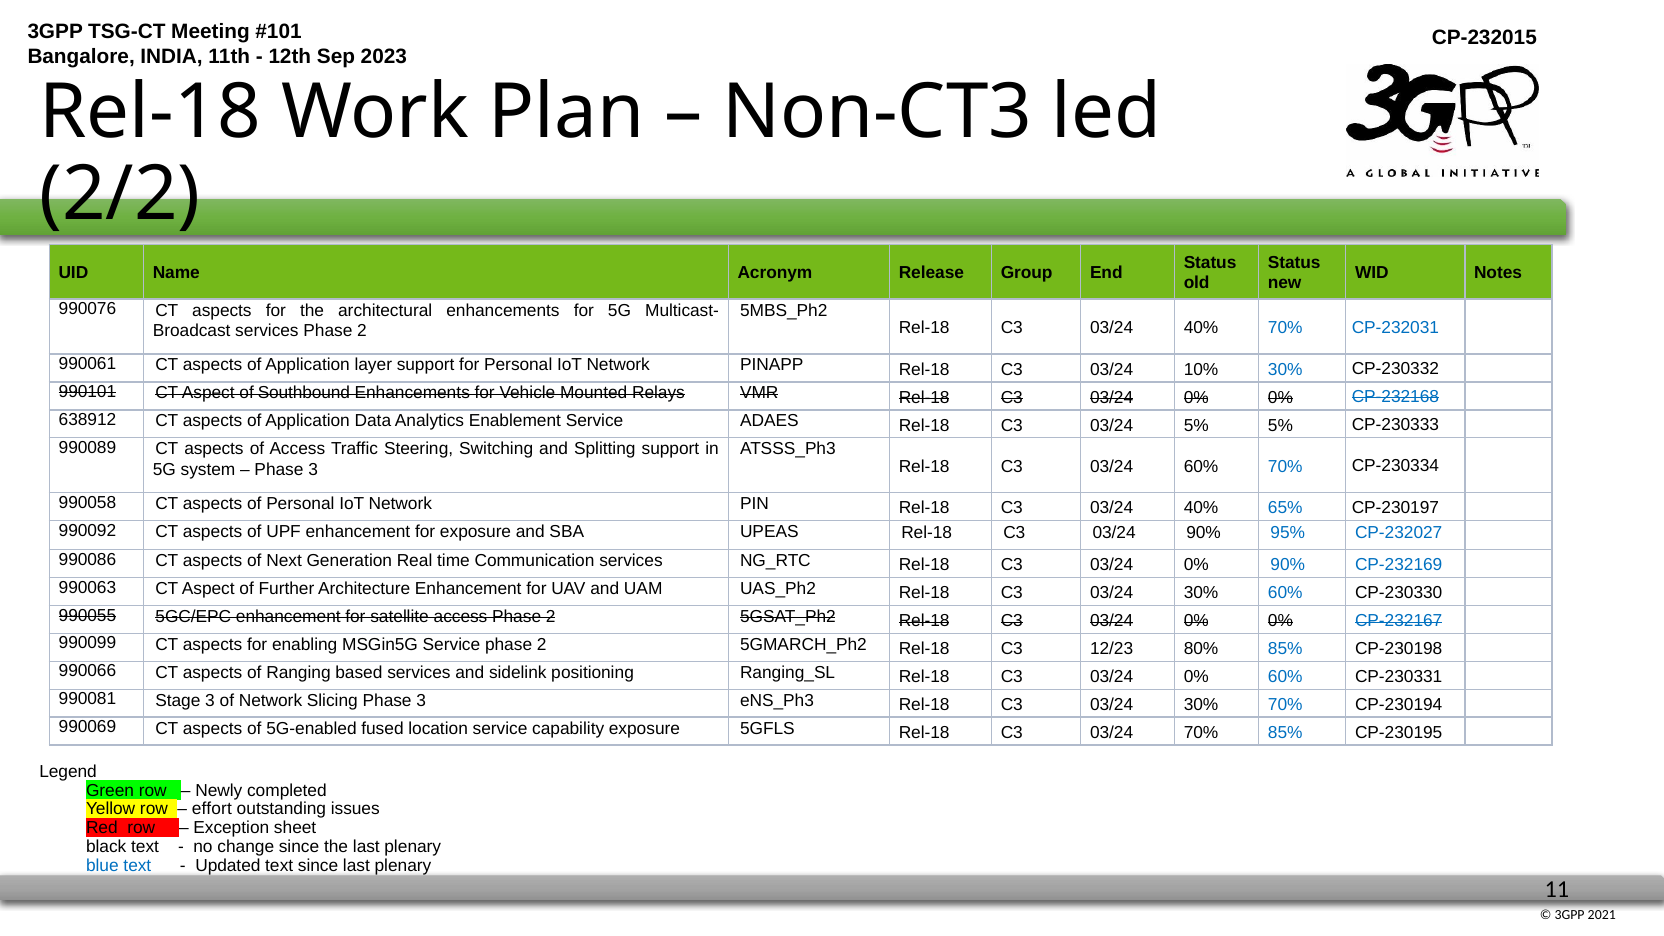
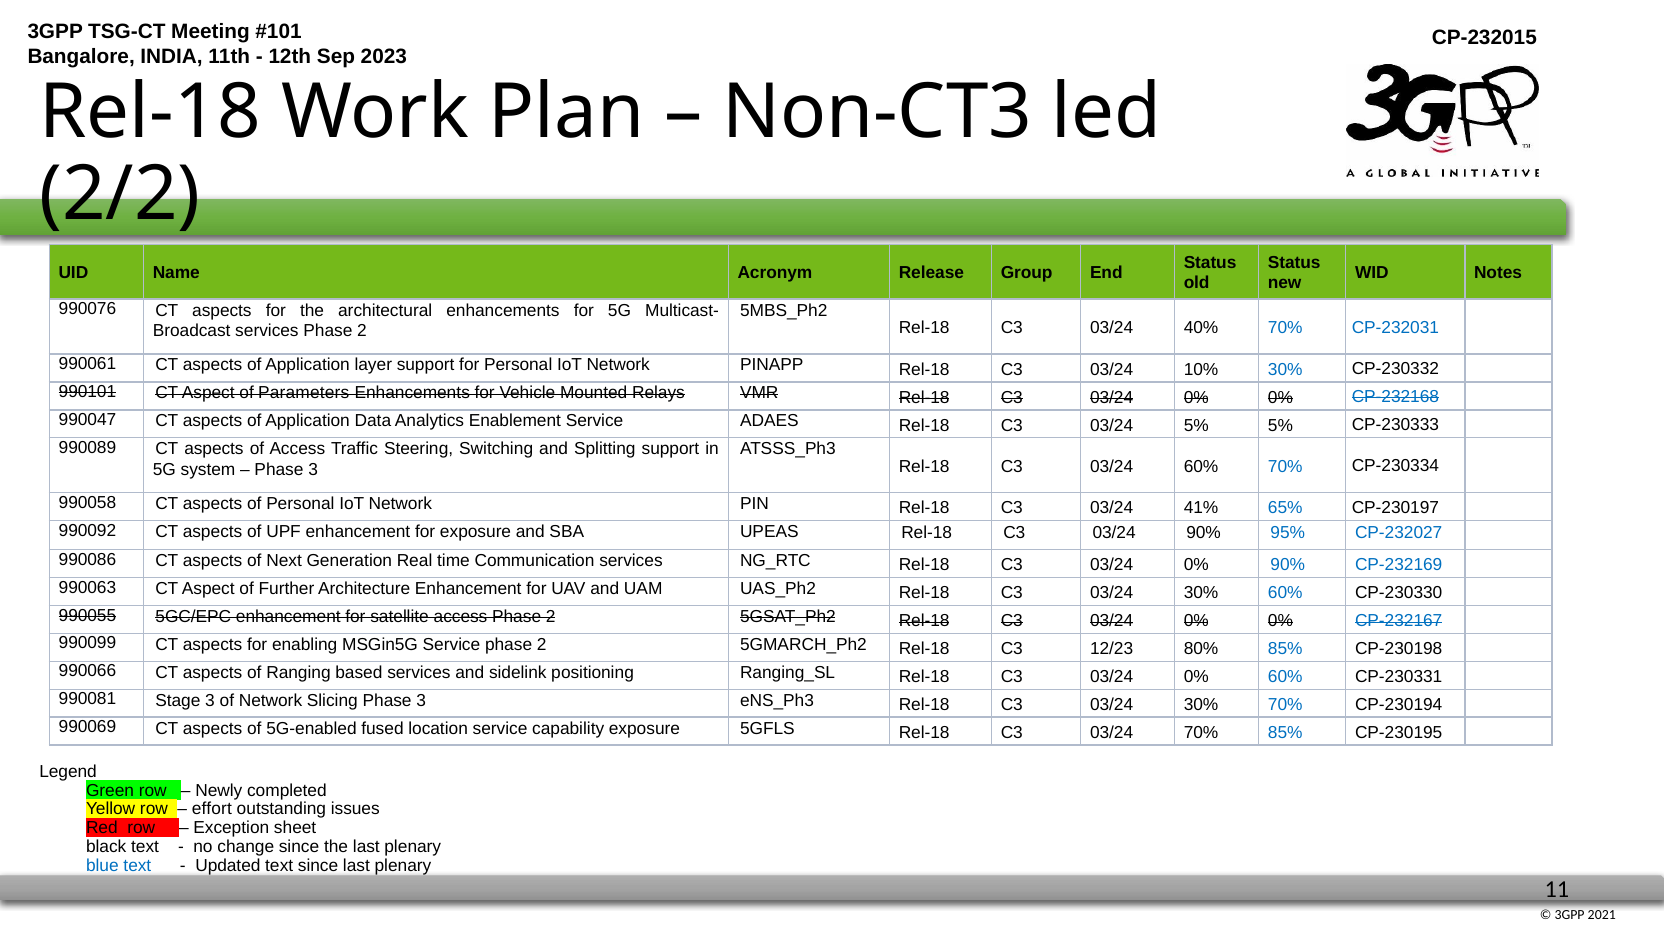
Southbound: Southbound -> Parameters (304, 393)
638912: 638912 -> 990047 (87, 420)
40%: 40% -> 41% (1201, 508)
